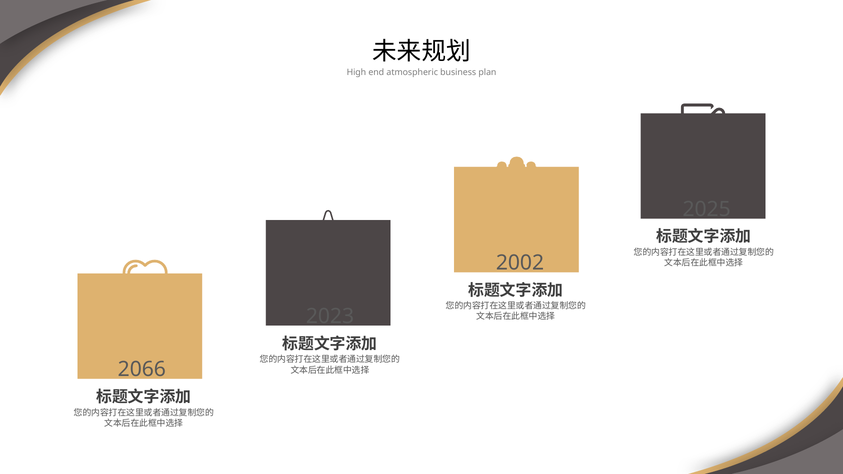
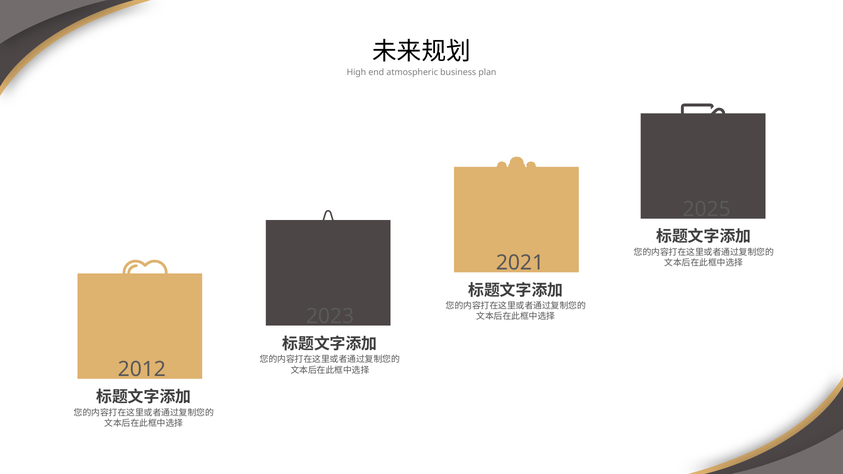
2002: 2002 -> 2021 (520, 263)
2066: 2066 -> 2012 (142, 370)
